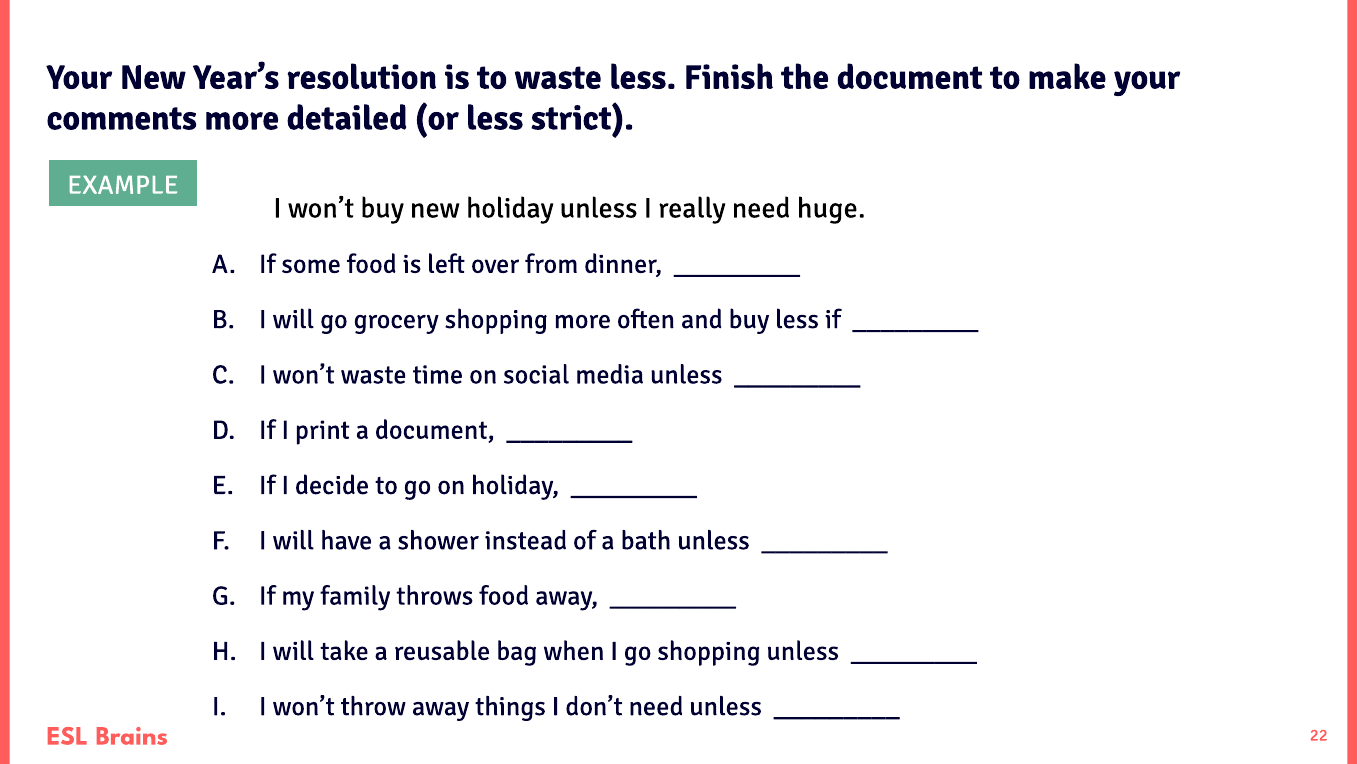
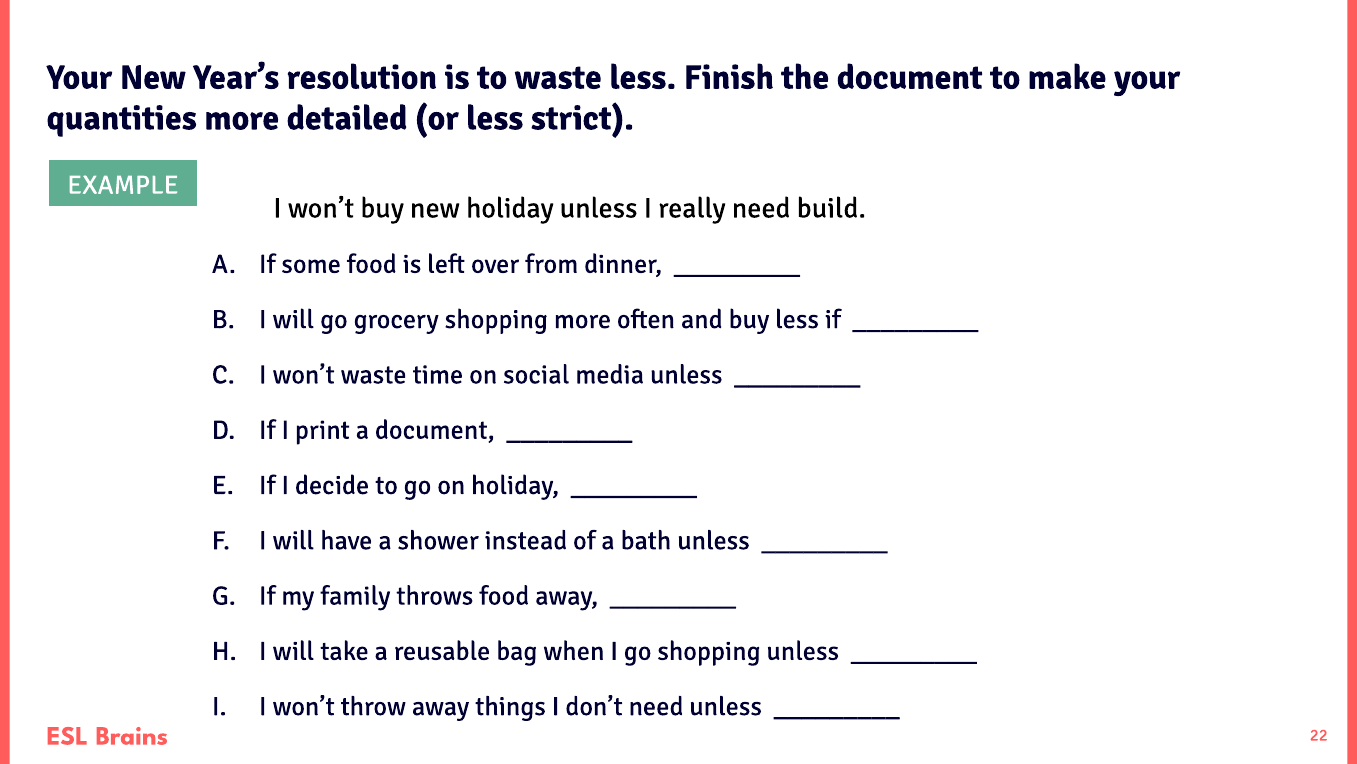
comments: comments -> quantities (122, 118)
huge: huge -> build (831, 208)
